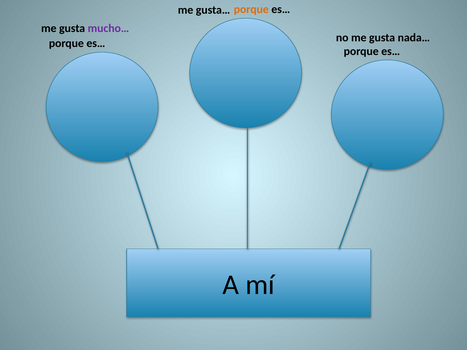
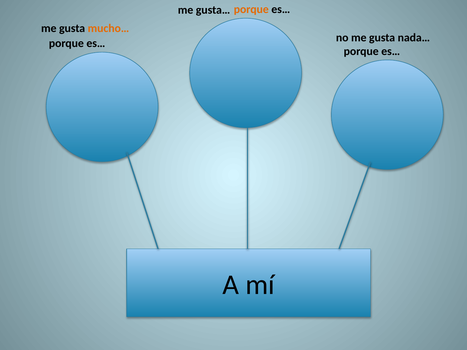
mucho… colour: purple -> orange (108, 28)
